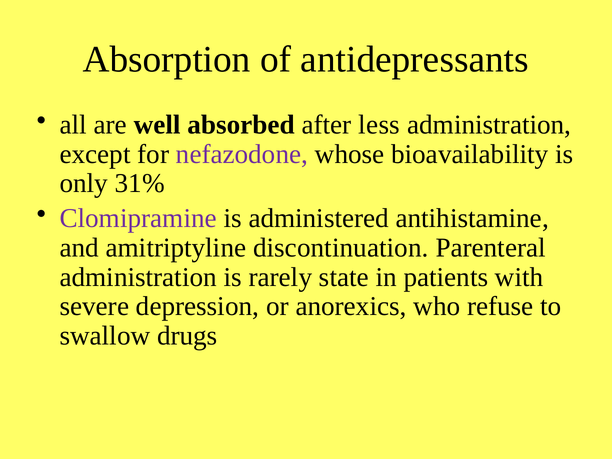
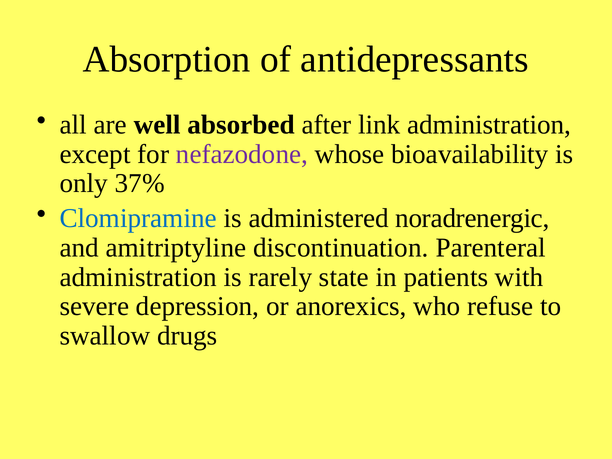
less: less -> link (379, 125)
31%: 31% -> 37% (140, 183)
Clomipramine colour: purple -> blue (138, 218)
antihistamine: antihistamine -> noradrenergic (472, 218)
